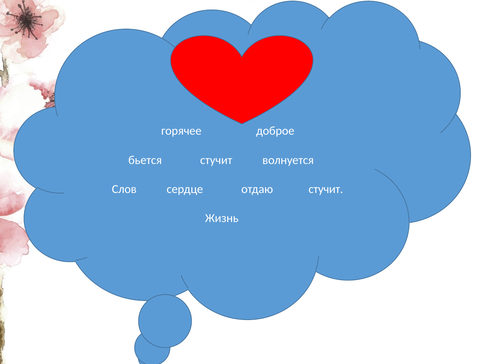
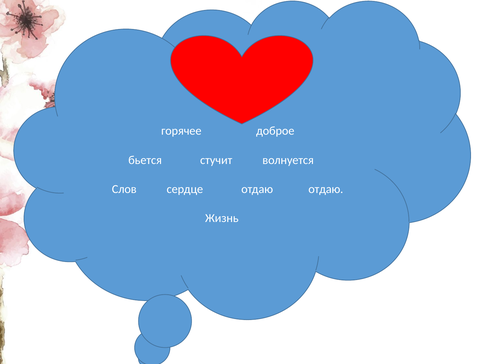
отдаю стучит: стучит -> отдаю (326, 189)
